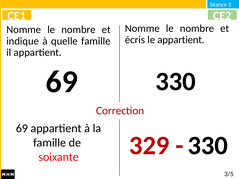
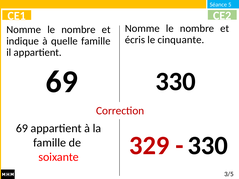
le appartient: appartient -> cinquante (181, 40)
